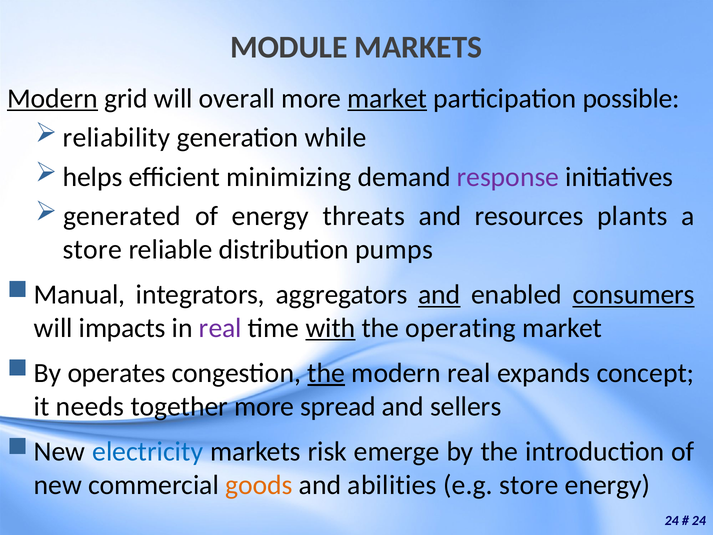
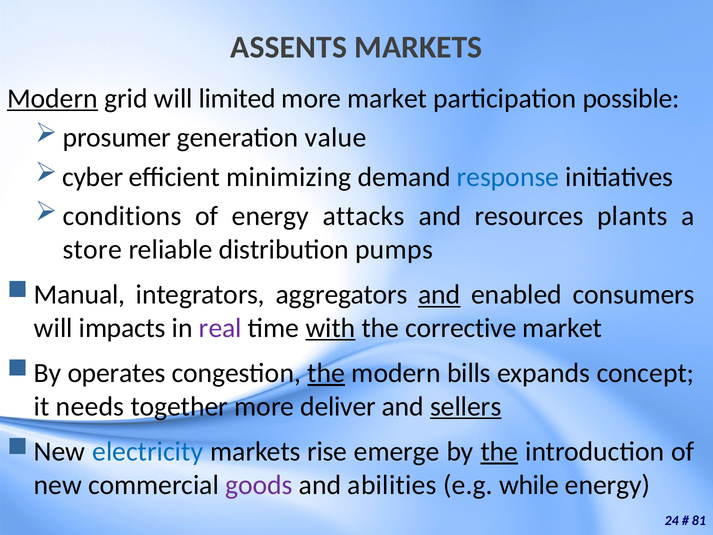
MODULE: MODULE -> ASSENTS (289, 48)
overall: overall -> limited (237, 98)
market underline: present -> none (387, 98)
reliability: reliability -> prosumer (117, 138)
while: while -> value (336, 138)
helps: helps -> cyber (93, 177)
response colour: purple -> blue (508, 177)
generated: generated -> conditions (122, 216)
threats: threats -> attacks (364, 216)
consumers underline: present -> none (634, 295)
operating: operating -> corrective (461, 328)
modern real: real -> bills (469, 373)
spread: spread -> deliver (338, 406)
sellers underline: none -> present (466, 406)
risk: risk -> rise (327, 451)
the underline: none -> present (499, 451)
goods colour: orange -> purple (259, 485)
e.g store: store -> while (529, 485)
24: 24 -> 81 (699, 521)
